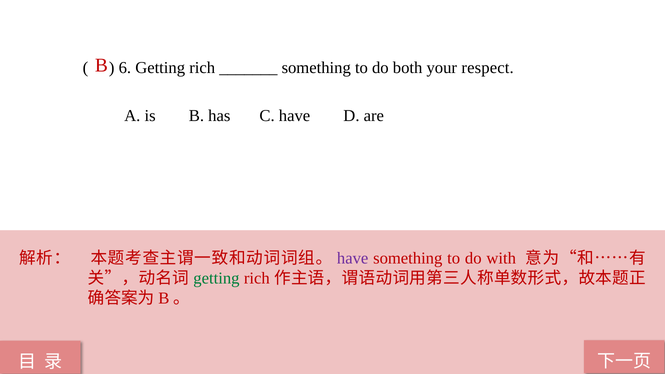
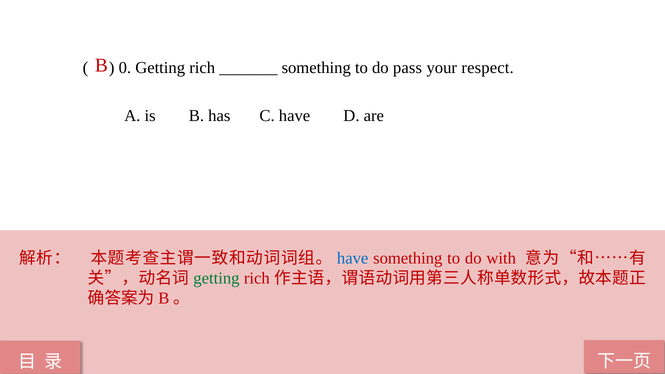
6: 6 -> 0 (125, 68)
both: both -> pass (408, 68)
have colour: purple -> blue (353, 258)
